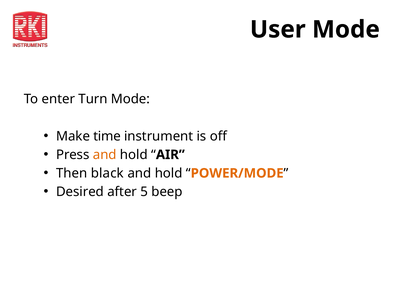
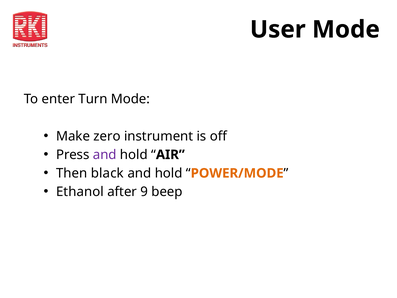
time: time -> zero (107, 136)
and colour: orange -> purple (105, 155)
Desired: Desired -> Ethanol (80, 192)
5: 5 -> 9 (144, 192)
